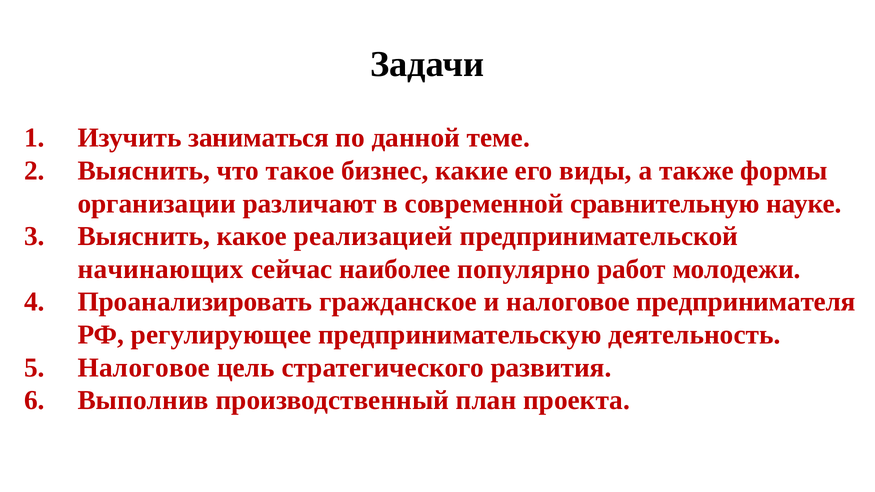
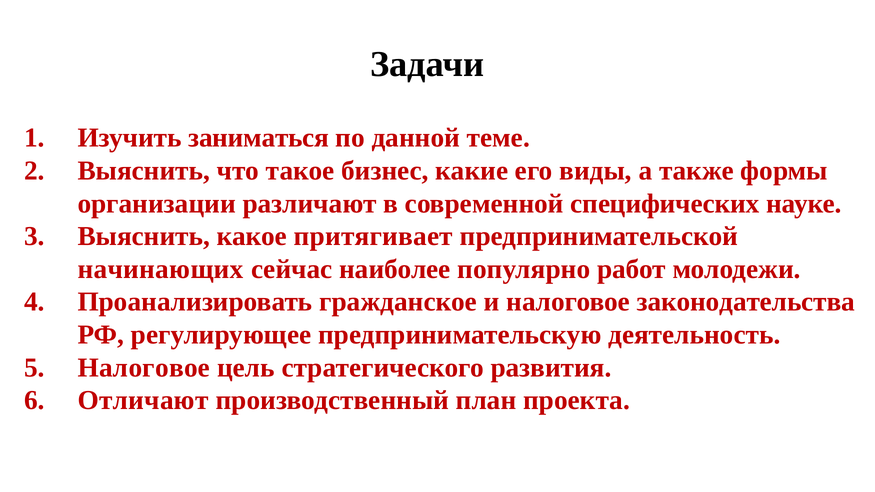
сравнительную: сравнительную -> специфических (665, 204)
реализацией: реализацией -> притягивает (373, 236)
предпринимателя: предпринимателя -> законодательства (746, 302)
Выполнив: Выполнив -> Отличают (143, 400)
